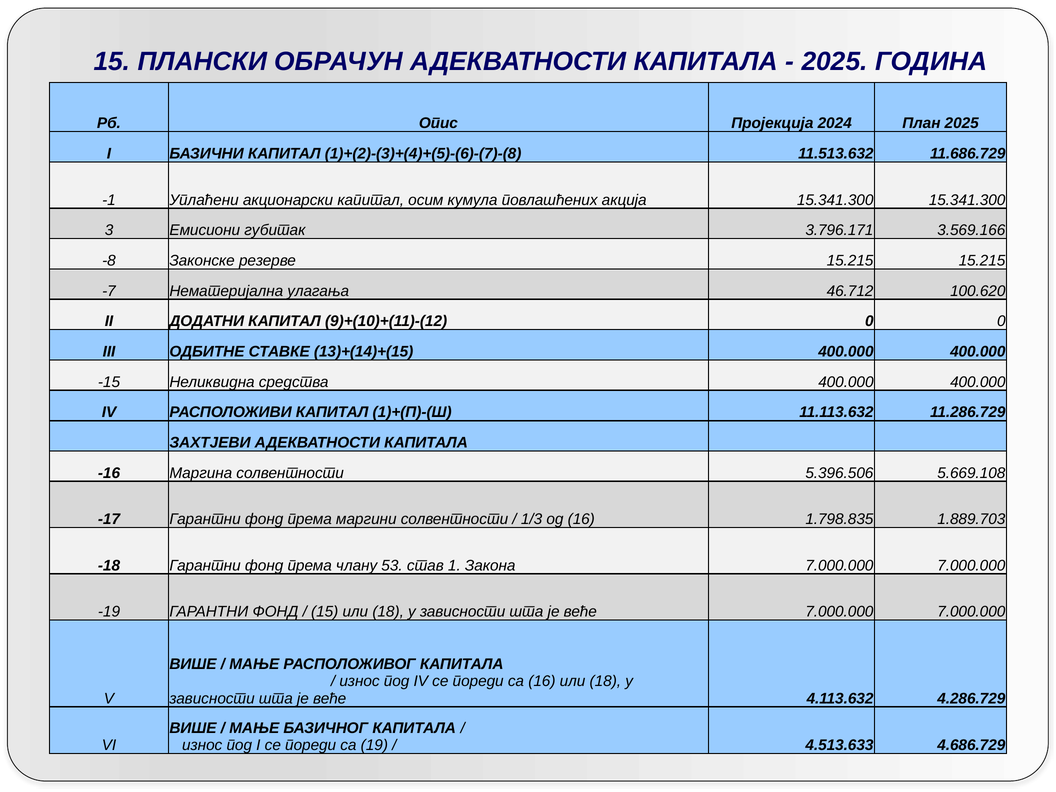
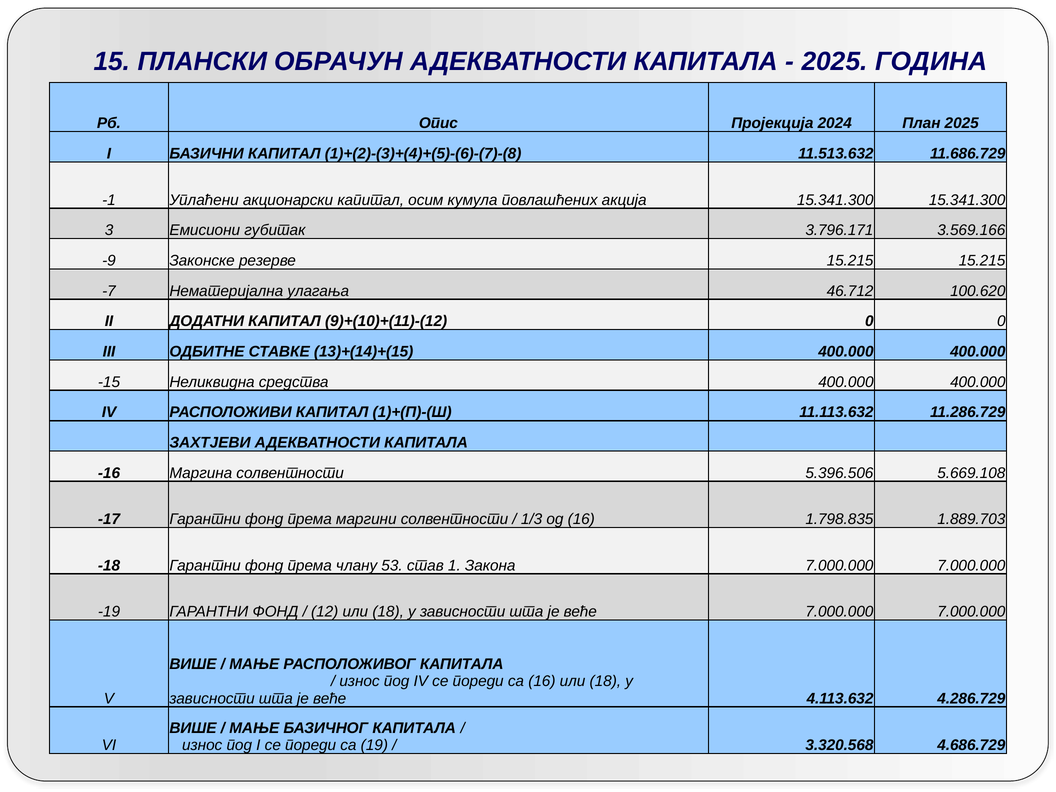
-8: -8 -> -9 (109, 261)
15: 15 -> 12 (325, 612)
4.513.633: 4.513.633 -> 3.320.568 (839, 745)
